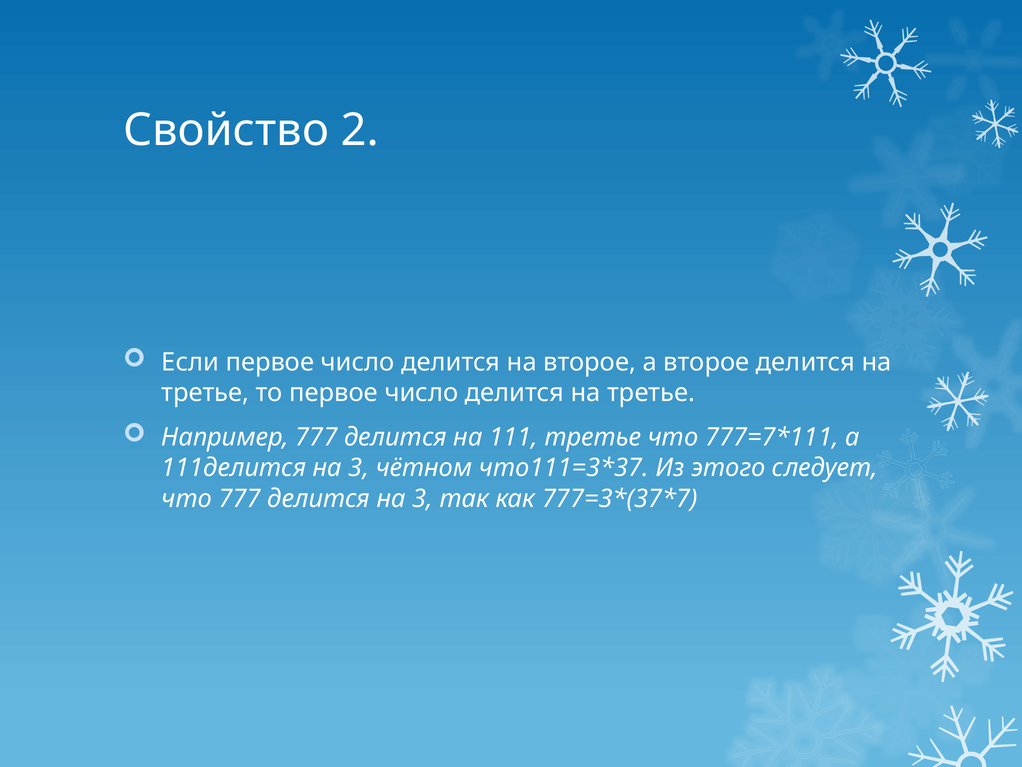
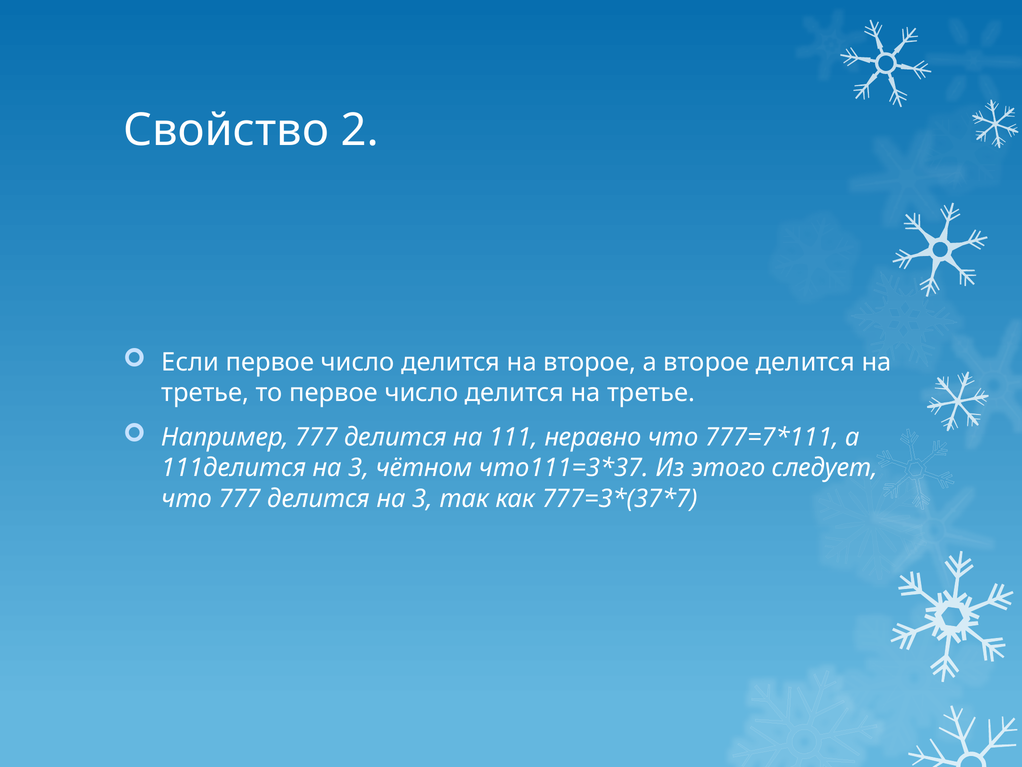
111 третье: третье -> неравно (593, 437)
